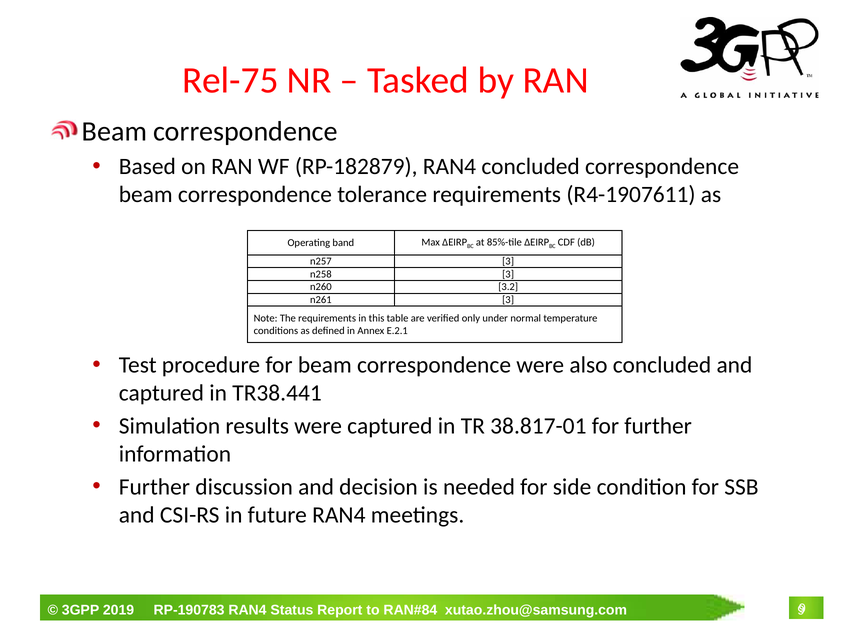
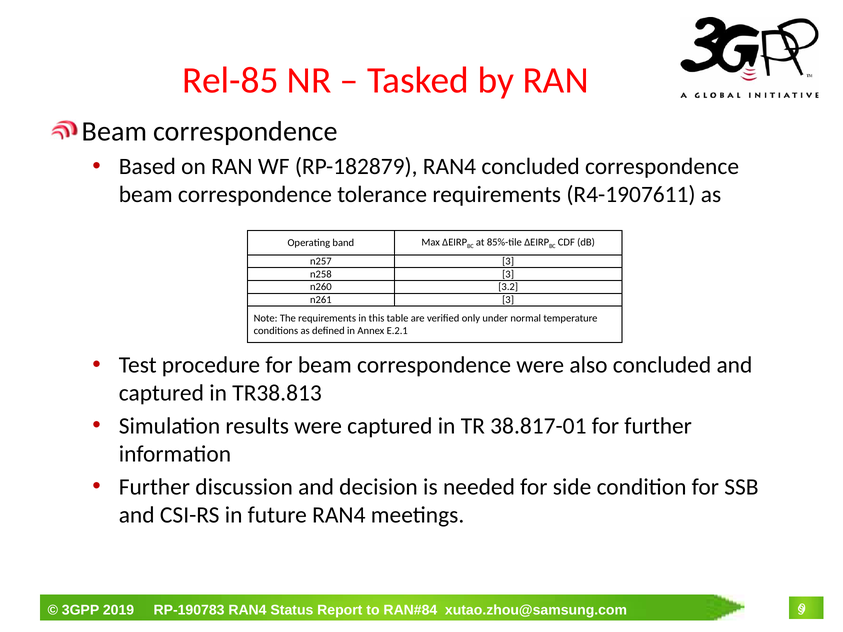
Rel-75: Rel-75 -> Rel-85 (230, 81)
TR38.441: TR38.441 -> TR38.813 (277, 393)
